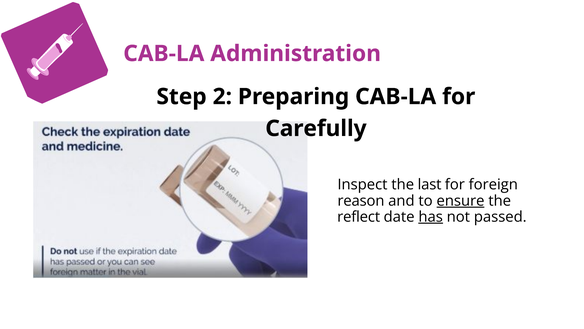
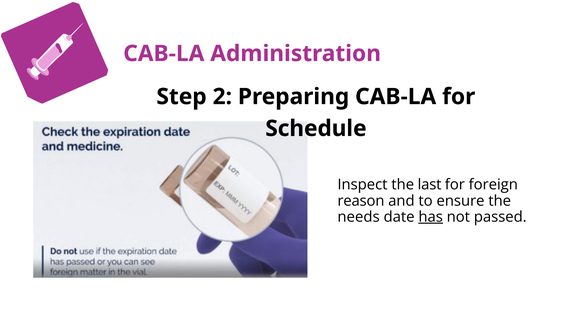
Carefully: Carefully -> Schedule (316, 128)
ensure underline: present -> none (460, 200)
reflect: reflect -> needs (359, 216)
